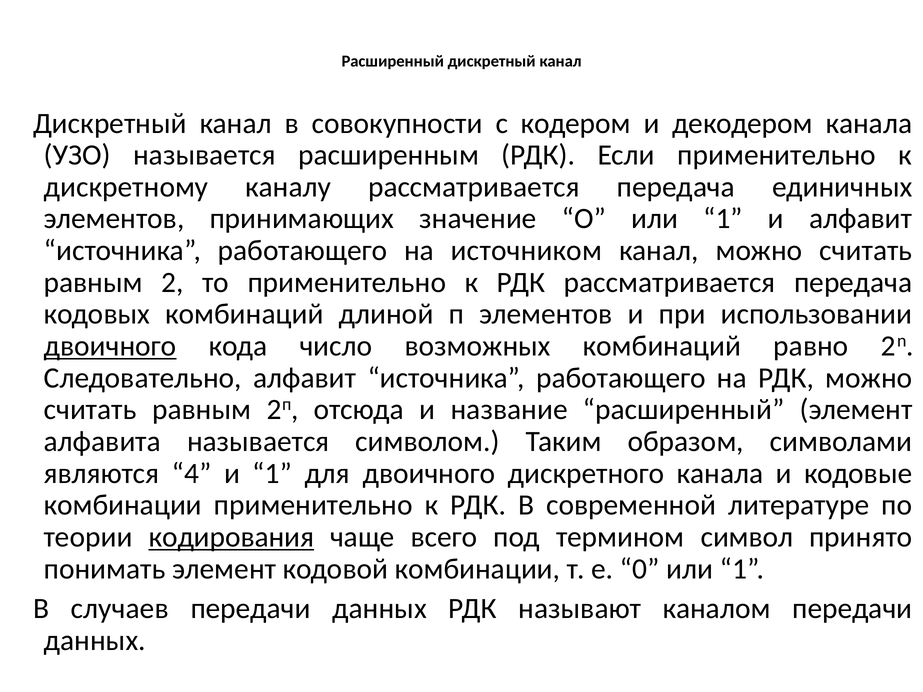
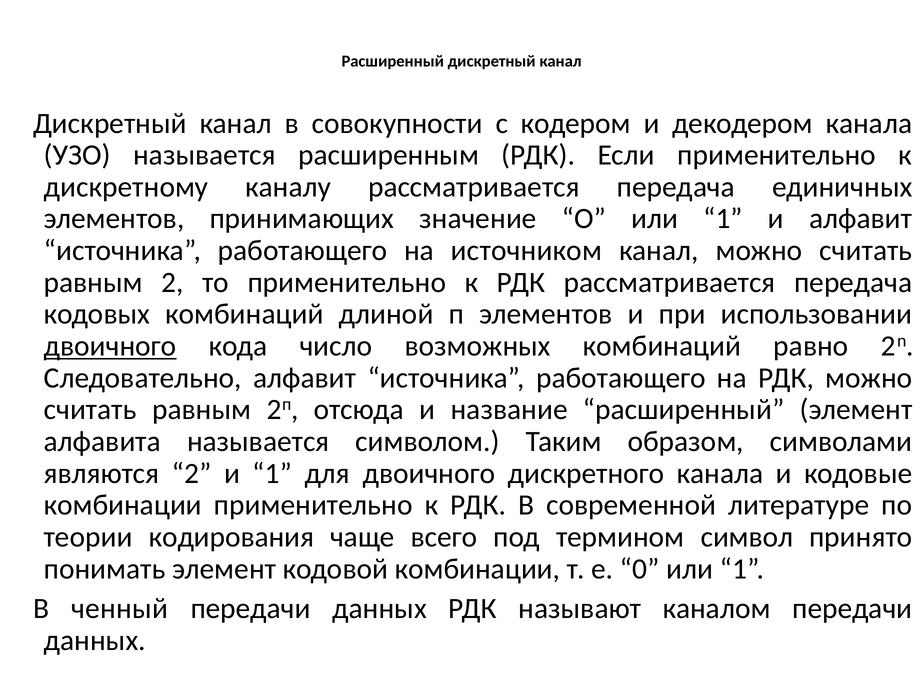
являются 4: 4 -> 2 (192, 474)
кодирования underline: present -> none (231, 537)
случаев: случаев -> ченный (120, 609)
